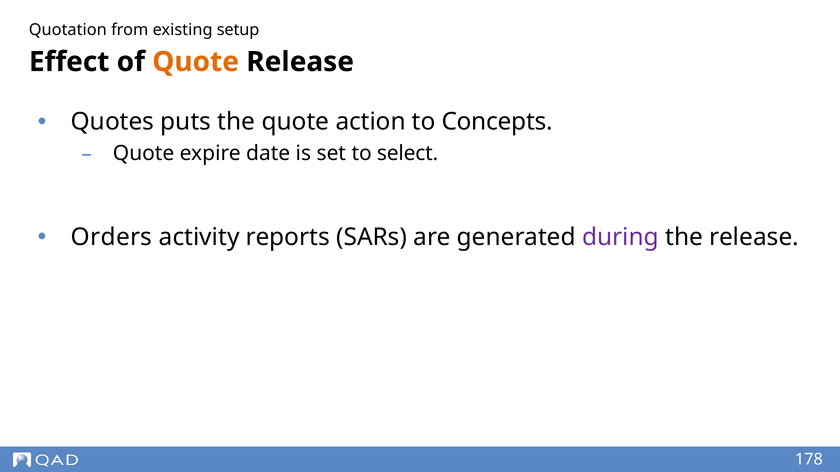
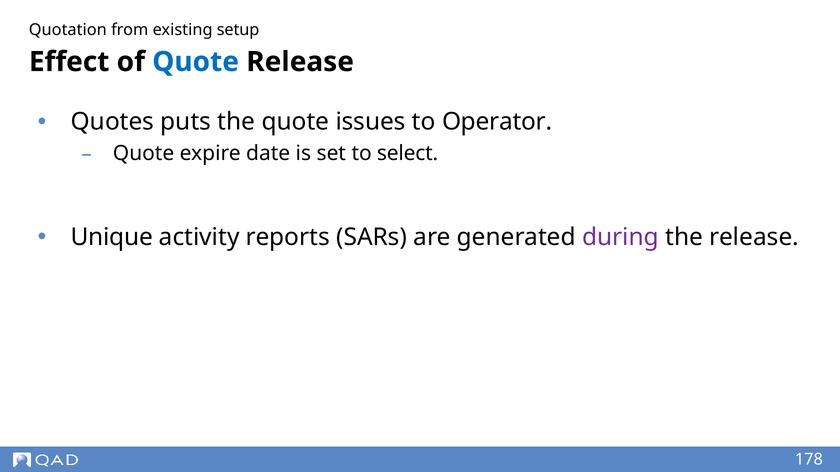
Quote colour: orange -> blue (196, 62)
action: action -> issues (371, 122)
Concepts: Concepts -> Operator (497, 122)
Orders: Orders -> Unique (112, 237)
